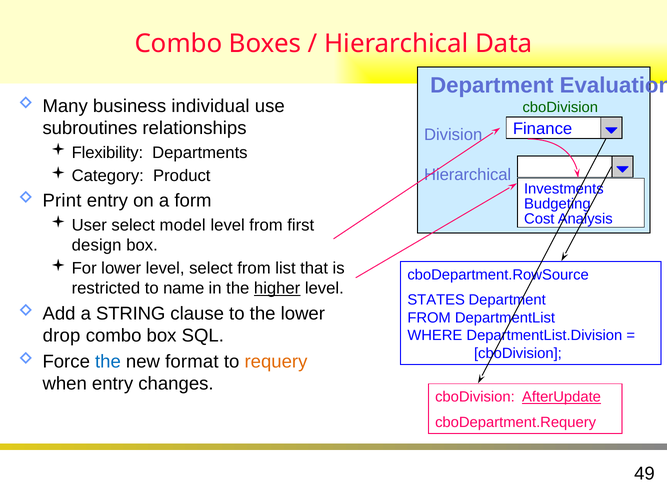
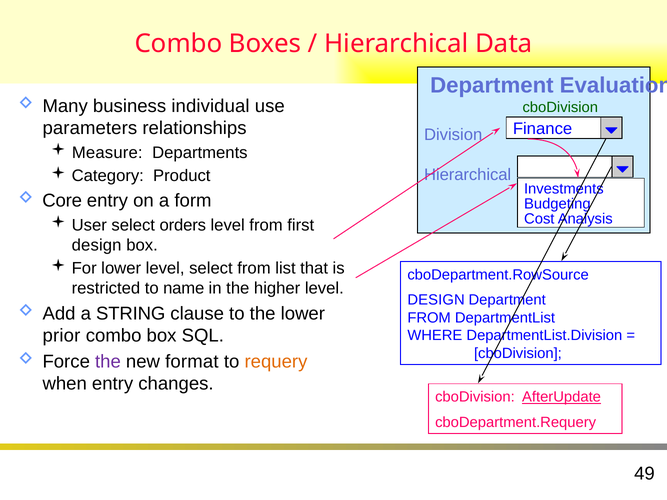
subroutines: subroutines -> parameters (90, 128)
Flexibility: Flexibility -> Measure (107, 153)
Print: Print -> Core (62, 201)
model: model -> orders (183, 225)
higher underline: present -> none (277, 289)
STATES: STATES -> DESIGN (436, 300)
drop: drop -> prior (61, 336)
the colour: blue -> purple (108, 362)
